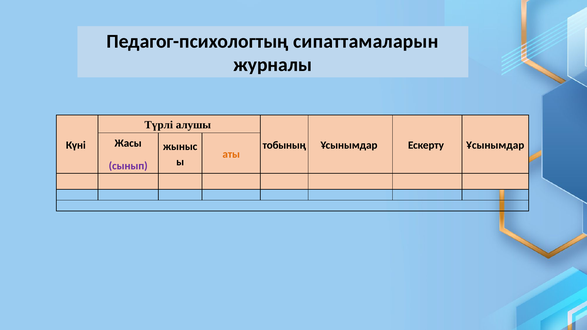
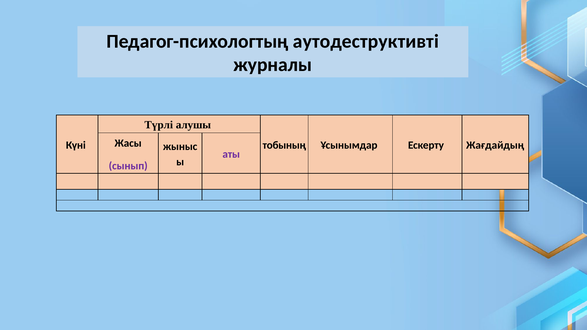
сипаттамаларын: сипаттамаларын -> аутодеструктивті (366, 41)
Ескерту Ұсынымдар: Ұсынымдар -> Жағдайдың (495, 145)
аты colour: orange -> purple (231, 154)
